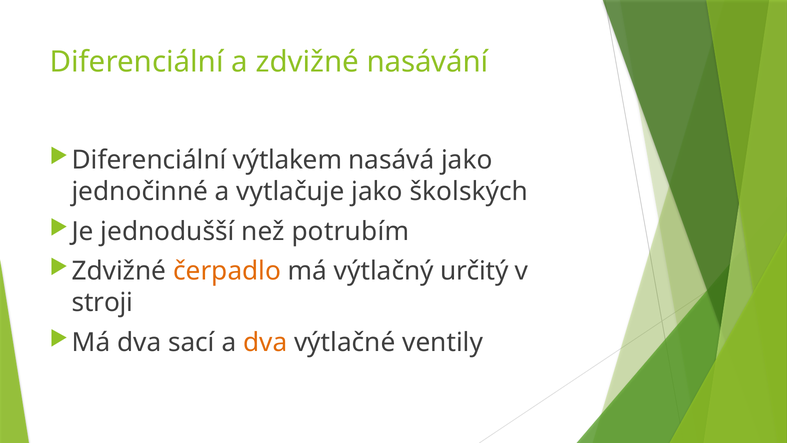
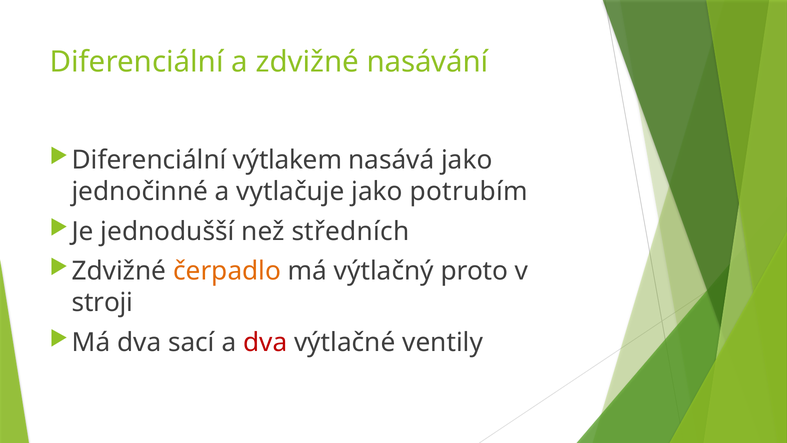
školských: školských -> potrubím (469, 192)
potrubím: potrubím -> středních (350, 231)
určitý: určitý -> proto (474, 271)
dva colour: orange -> red (265, 342)
